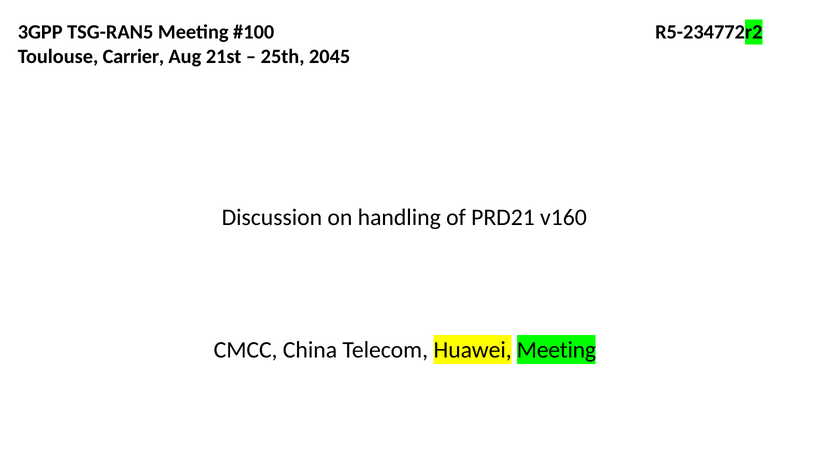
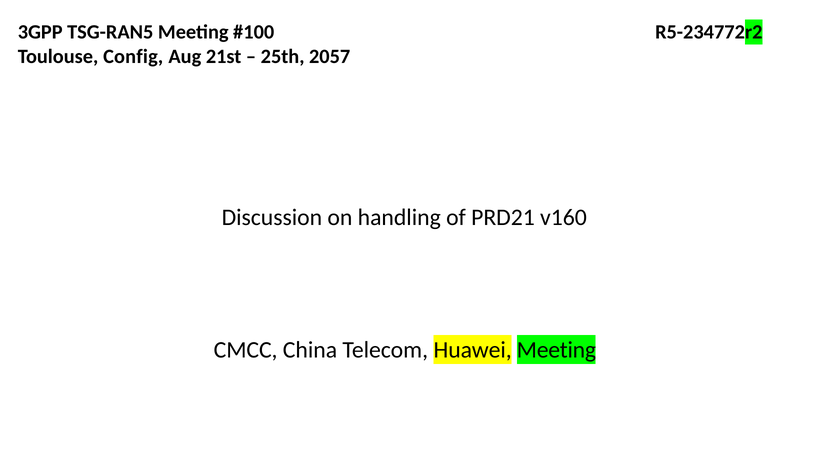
Carrier: Carrier -> Config (133, 57)
2045: 2045 -> 2057 (330, 57)
